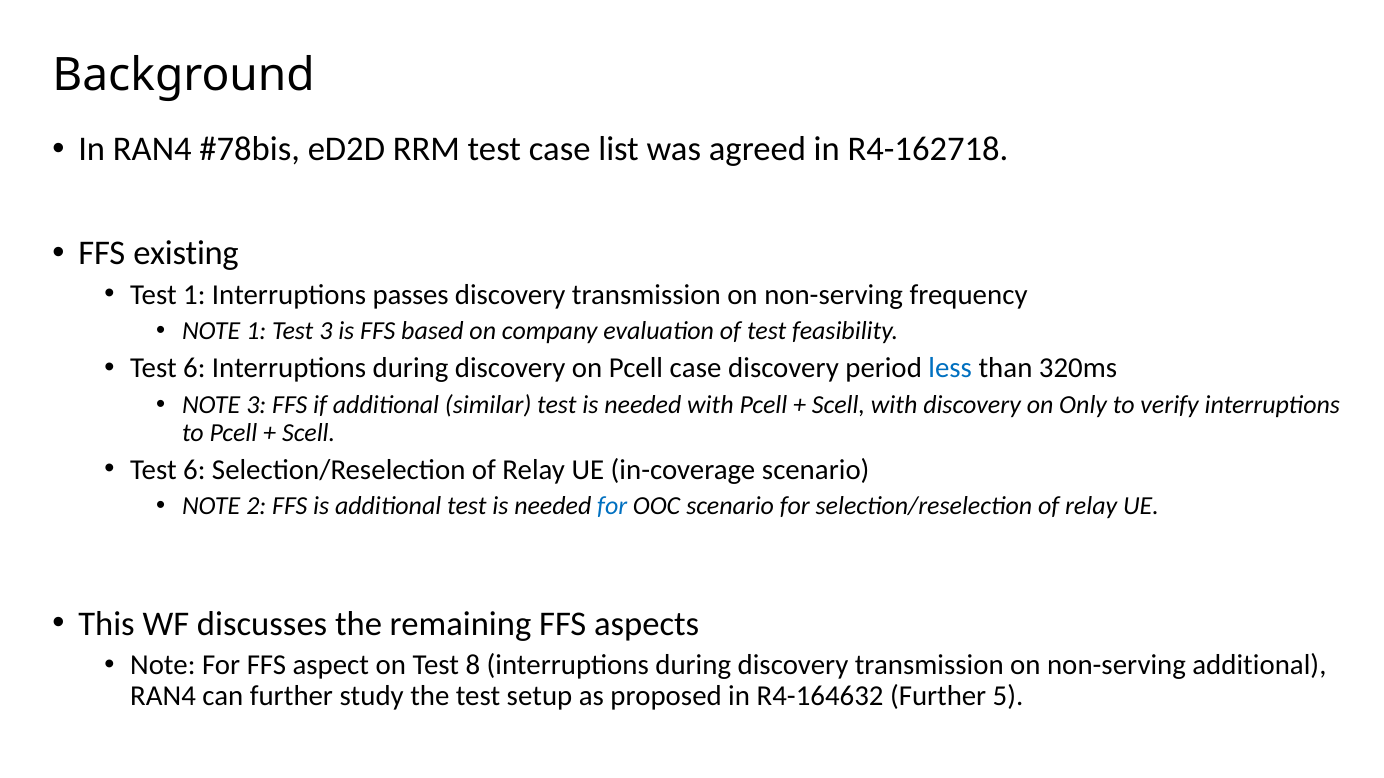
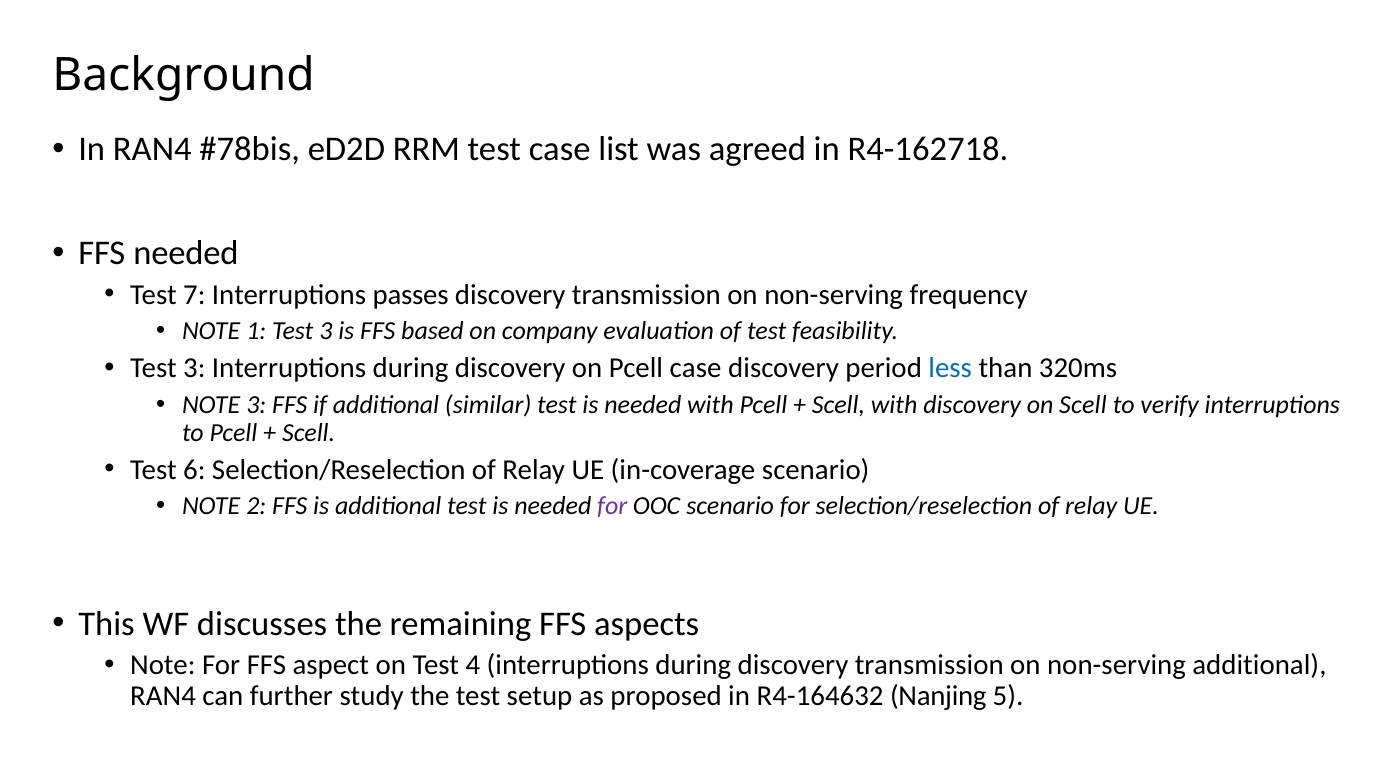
FFS existing: existing -> needed (186, 253)
Test 1: 1 -> 7 (194, 295)
6: 6 -> 3 (194, 368)
on Only: Only -> Scell (1083, 405)
for colour: blue -> purple (612, 507)
8: 8 -> 4 (473, 666)
R4-164632 Further: Further -> Nanjing (938, 697)
